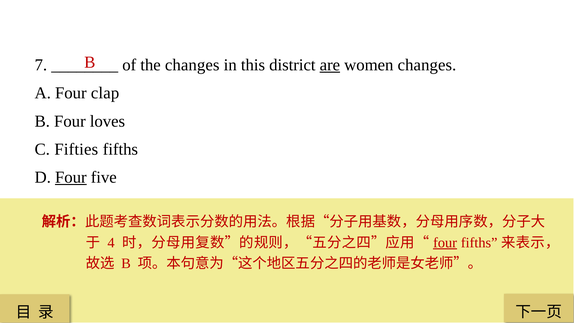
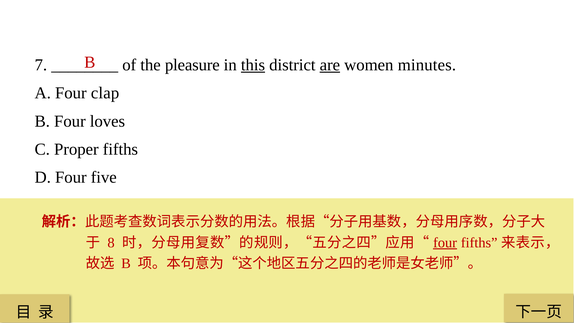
the changes: changes -> pleasure (192, 65)
this underline: none -> present (253, 65)
women changes: changes -> minutes (427, 65)
Fifties: Fifties -> Proper (76, 149)
Four underline: present -> none (71, 177)
4: 4 -> 8 (111, 243)
